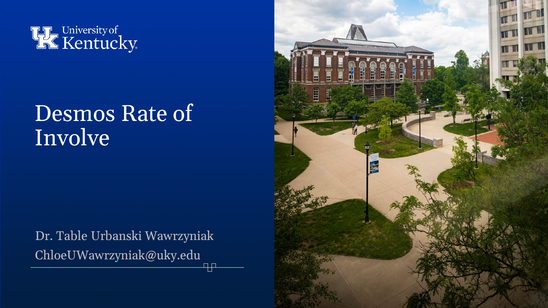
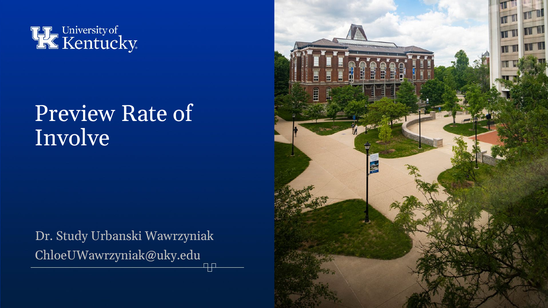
Desmos: Desmos -> Preview (75, 114)
Table: Table -> Study (72, 236)
